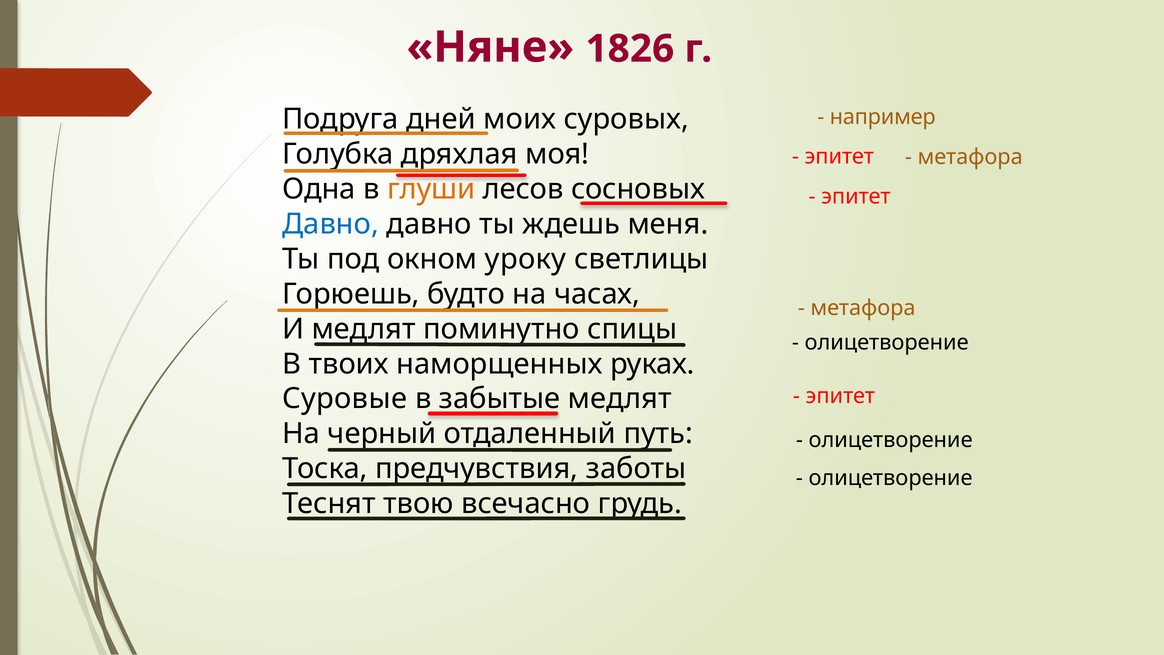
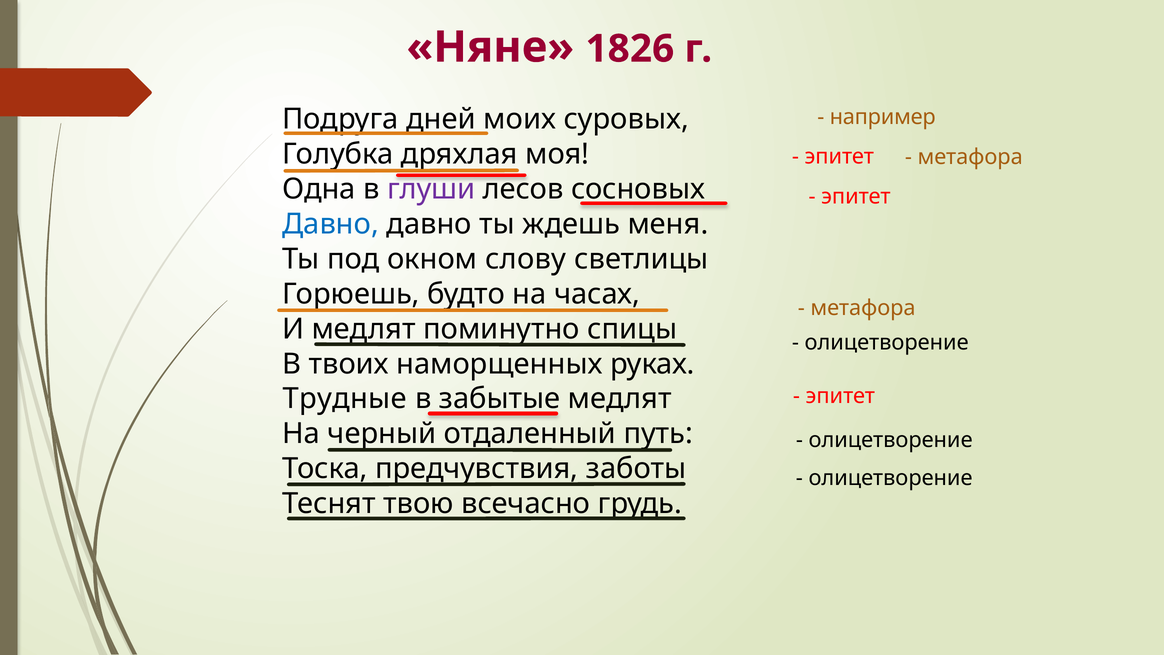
глуши colour: orange -> purple (431, 189)
уроку: уроку -> слову (526, 259)
Суровые: Суровые -> Трудные (345, 399)
